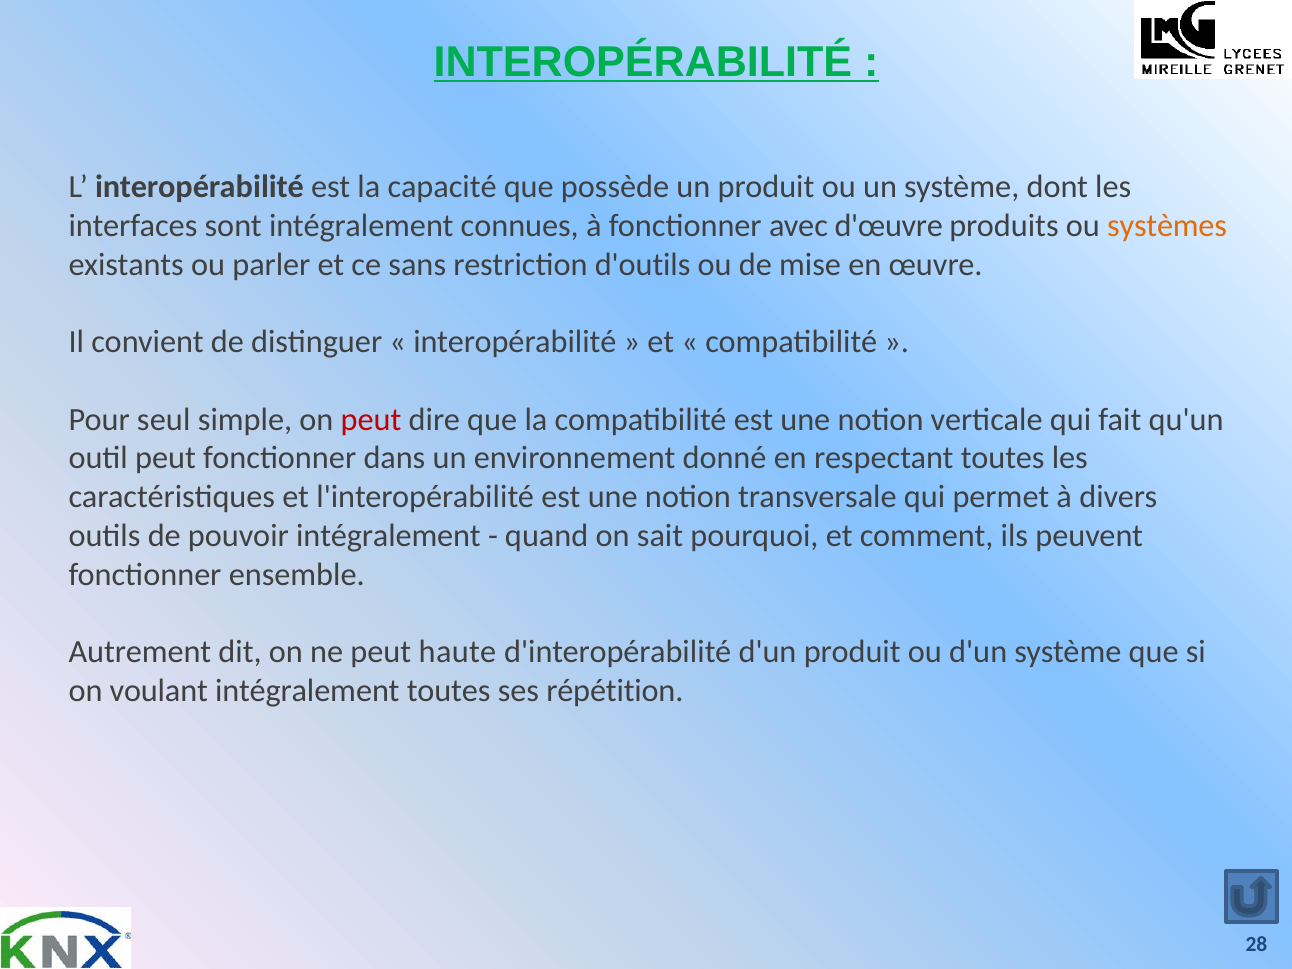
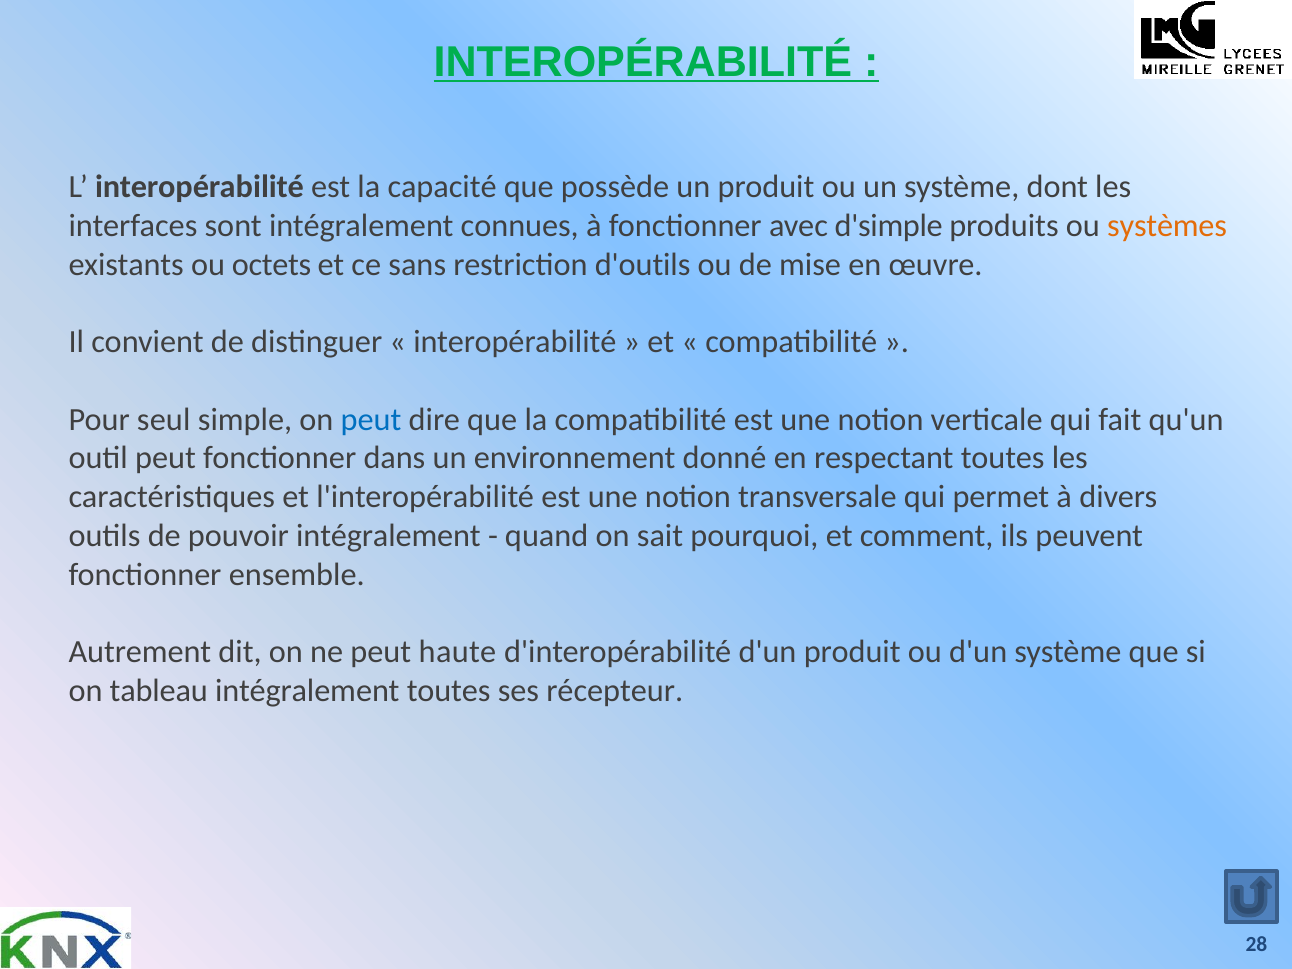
d'œuvre: d'œuvre -> d'simple (889, 226)
parler: parler -> octets (271, 264)
peut colour: red -> blue (371, 419)
voulant: voulant -> tableau (159, 691)
répétition: répétition -> récepteur (615, 691)
